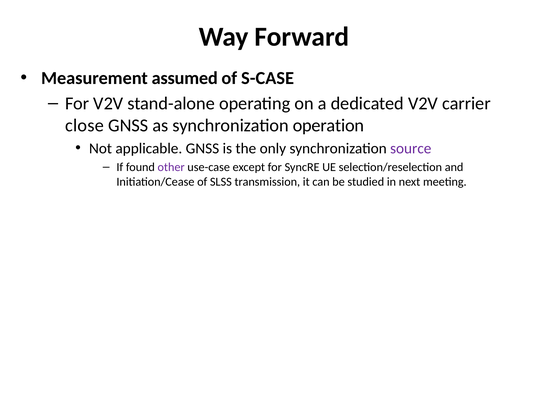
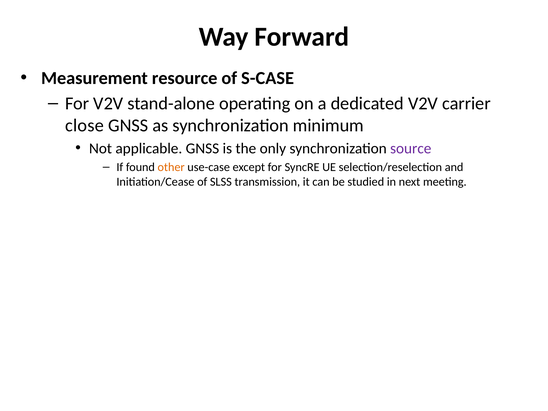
assumed: assumed -> resource (185, 78)
operation: operation -> minimum (328, 126)
other colour: purple -> orange (171, 167)
